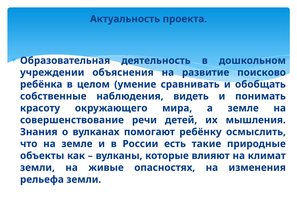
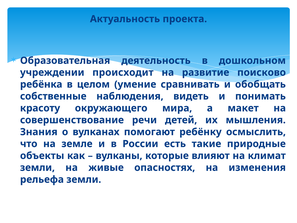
объяснения: объяснения -> происходит (123, 72)
а земле: земле -> макет (243, 108)
